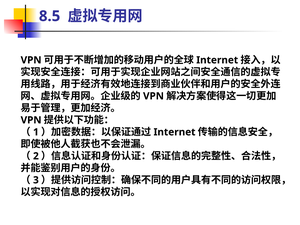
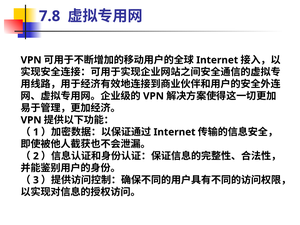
8.5: 8.5 -> 7.8 (50, 16)
